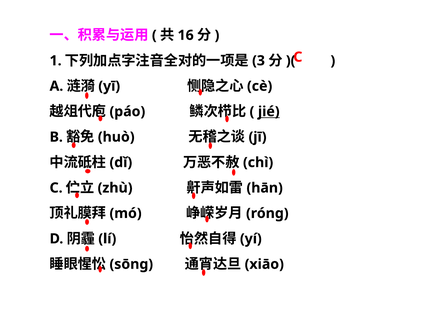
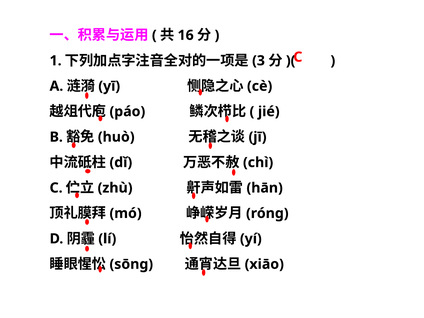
jié underline: present -> none (269, 112)
